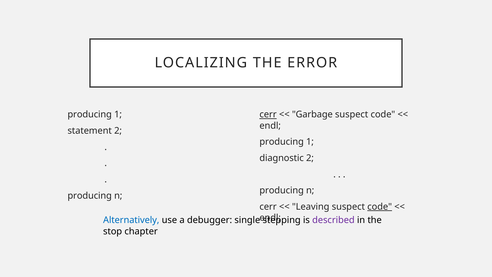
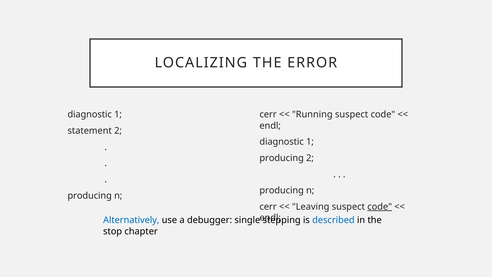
producing: producing -> diagnostic (90, 114)
cerr underline: present -> none (268, 114)
Garbage: Garbage -> Running (312, 114)
producing: producing -> diagnostic (282, 142)
diagnostic: diagnostic -> producing (282, 158)
described colour: purple -> blue (333, 220)
